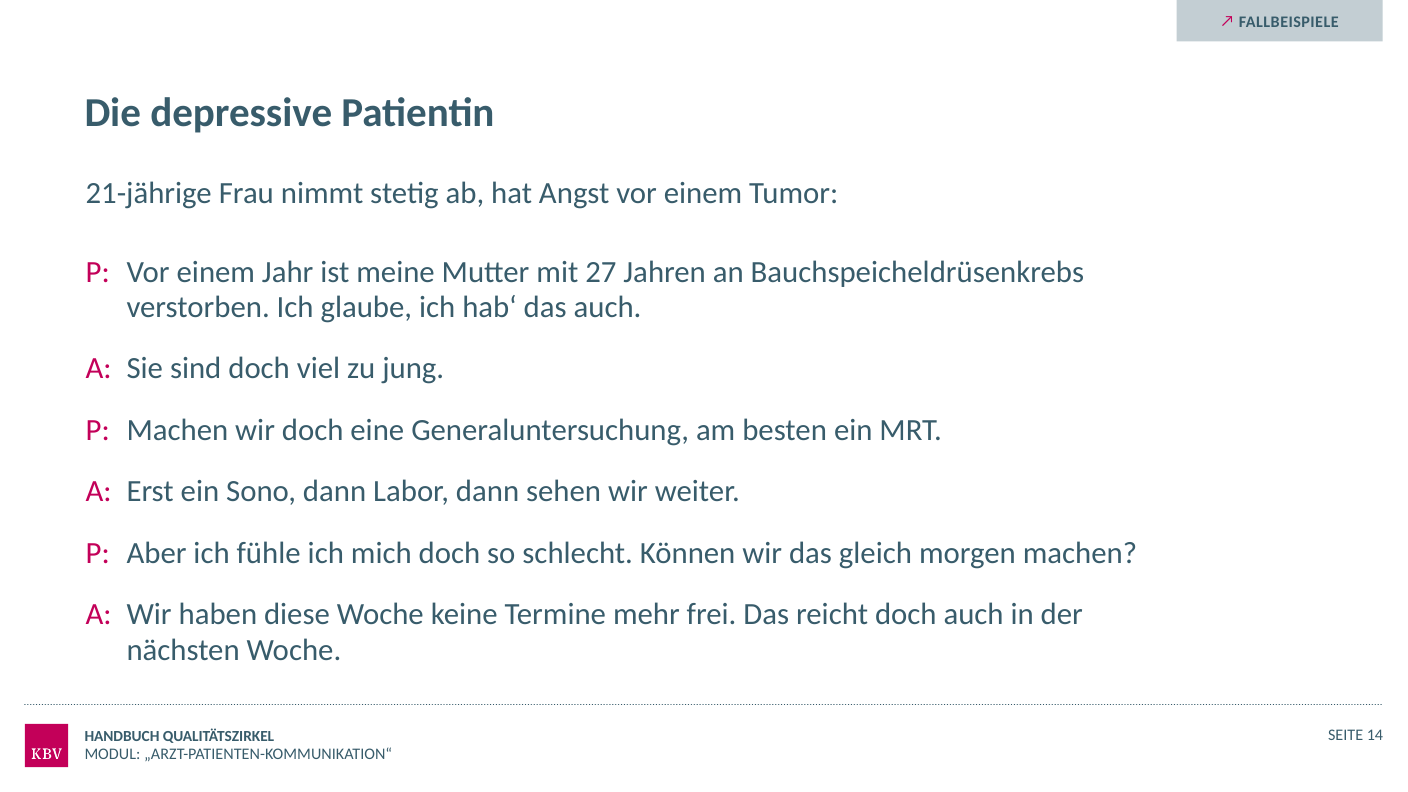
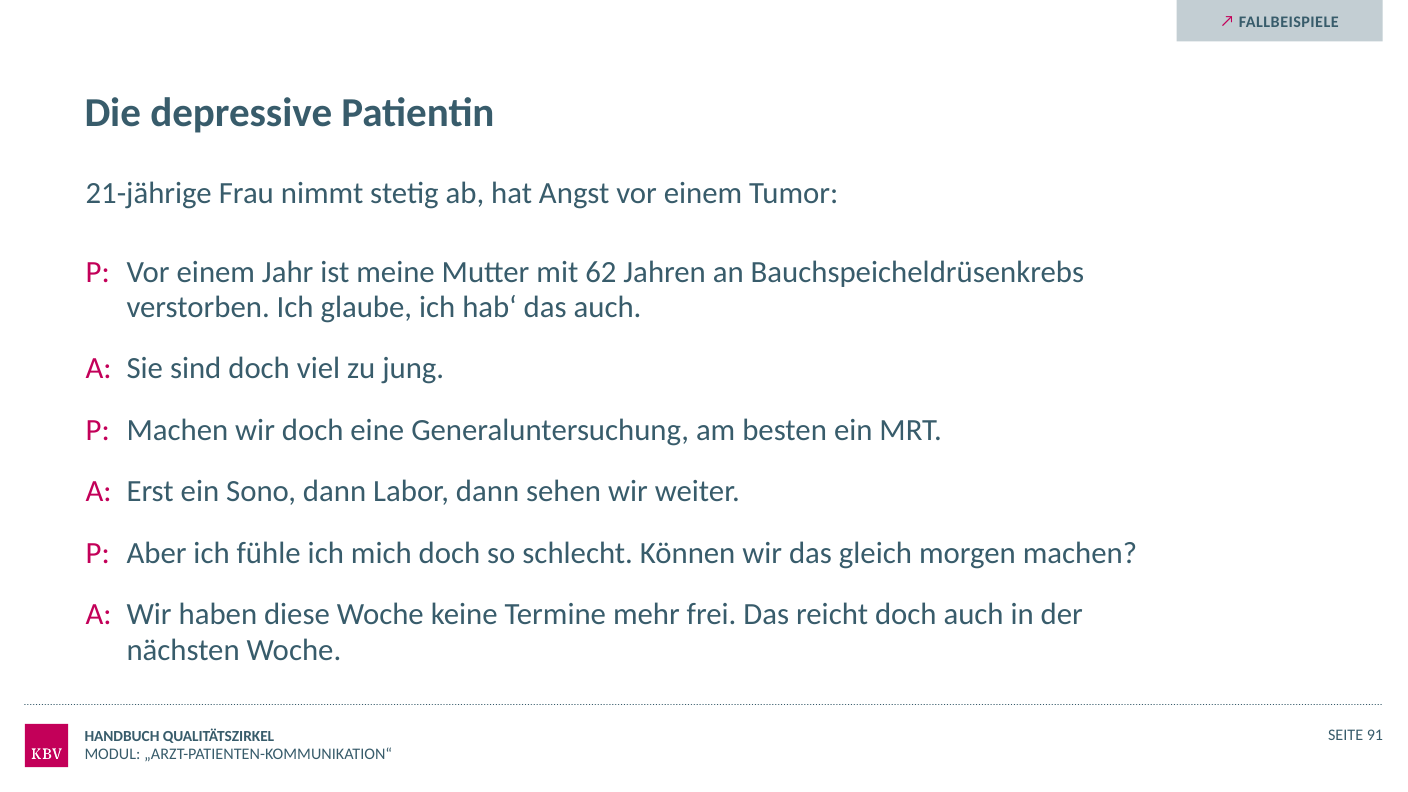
27: 27 -> 62 (601, 272)
14: 14 -> 91 (1375, 735)
